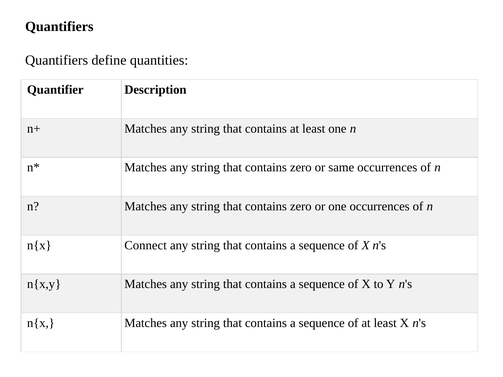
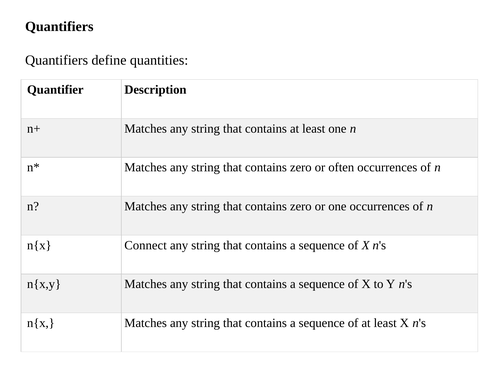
same: same -> often (341, 168)
